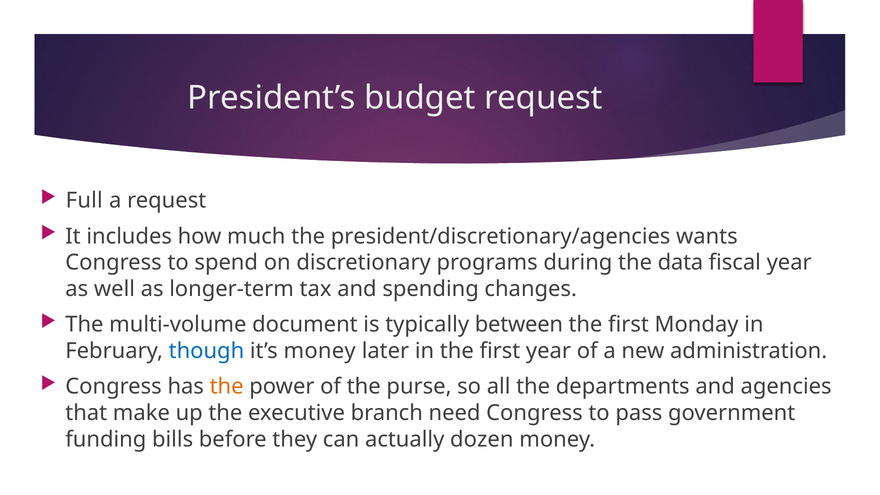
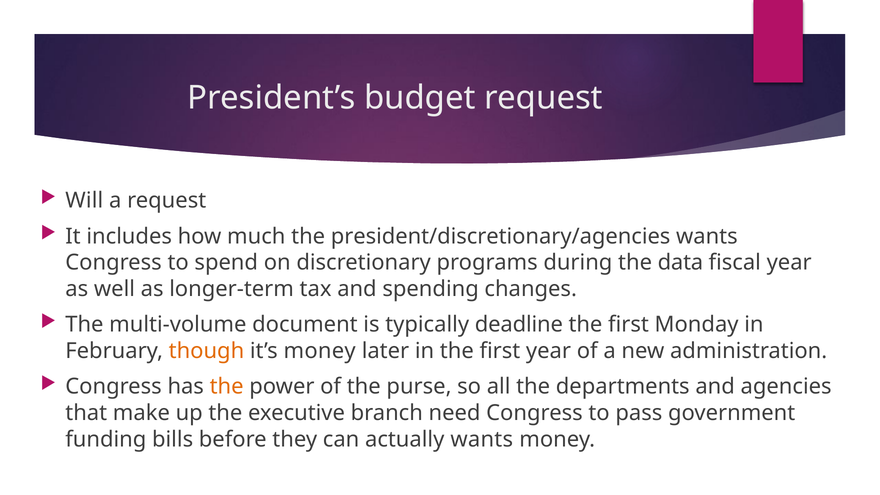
Full: Full -> Will (84, 201)
between: between -> deadline (519, 325)
though colour: blue -> orange (206, 351)
actually dozen: dozen -> wants (482, 439)
